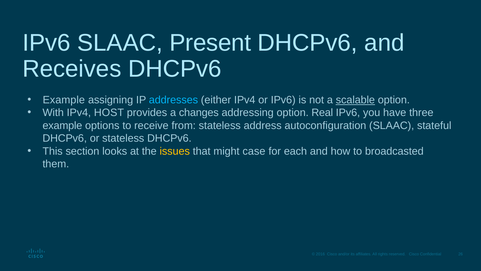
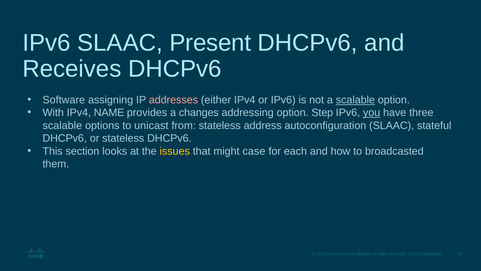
Example: Example -> Software (64, 100)
addresses colour: light blue -> pink (173, 100)
HOST: HOST -> NAME (109, 113)
Real: Real -> Step (322, 113)
you underline: none -> present (372, 113)
example: example -> scalable (62, 125)
receive: receive -> unicast (151, 125)
